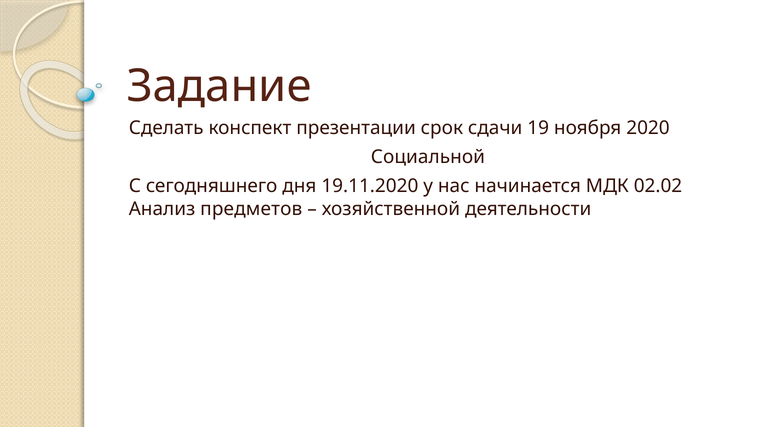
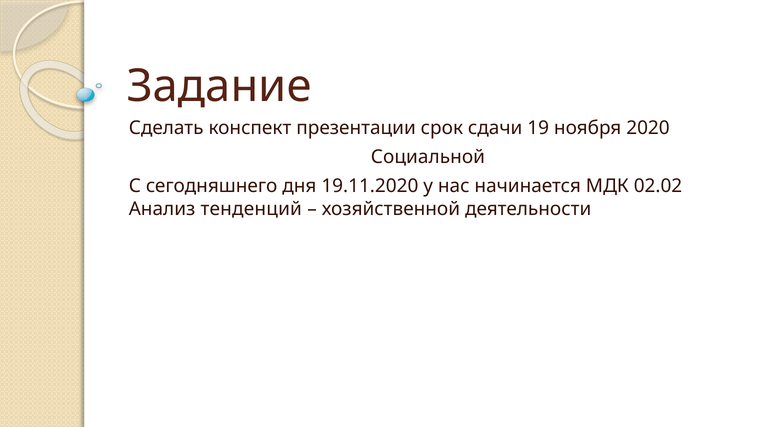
предметов: предметов -> тенденций (251, 209)
